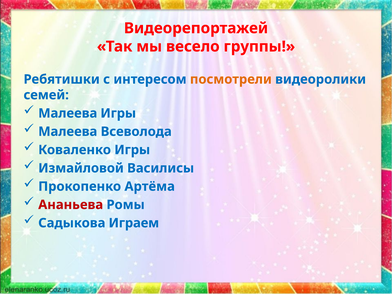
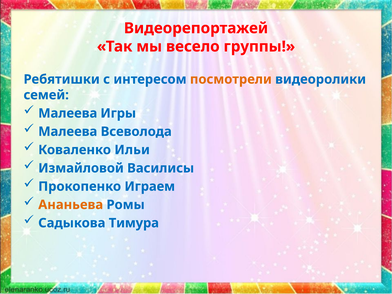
Коваленко Игры: Игры -> Ильи (132, 150)
Артёма: Артёма -> Играем (150, 186)
Ананьева colour: red -> orange (71, 205)
Играем: Играем -> Тимура (134, 223)
